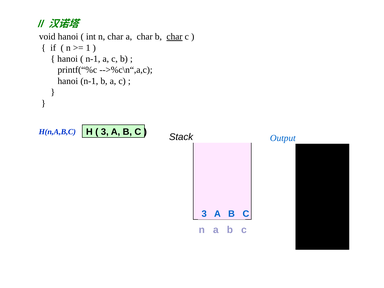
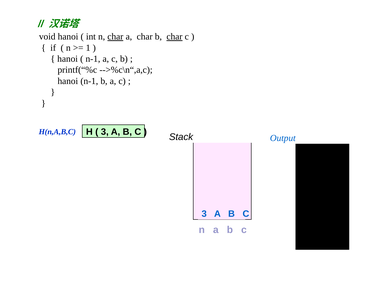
char underline: none -> present (115, 37)
